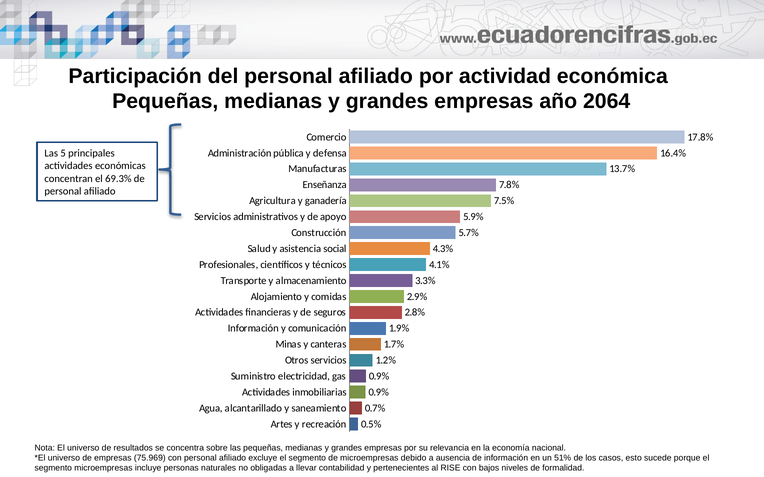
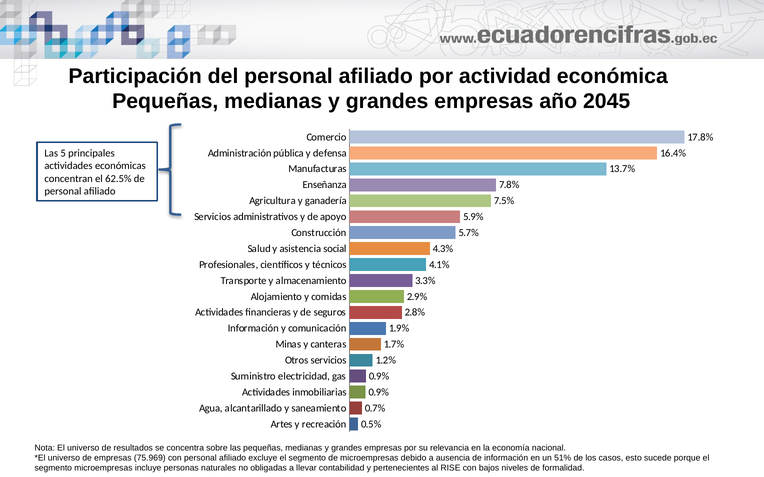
2064: 2064 -> 2045 (607, 102)
69.3%: 69.3% -> 62.5% (118, 179)
